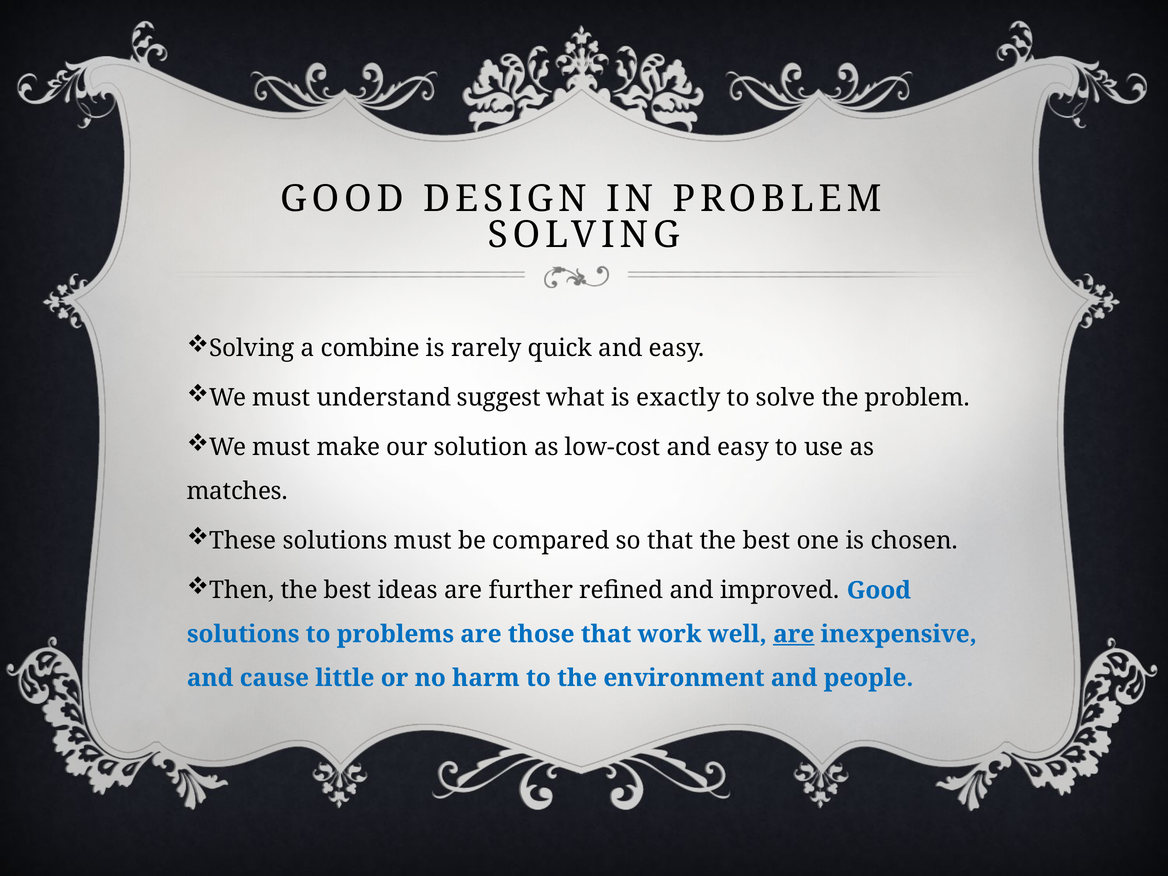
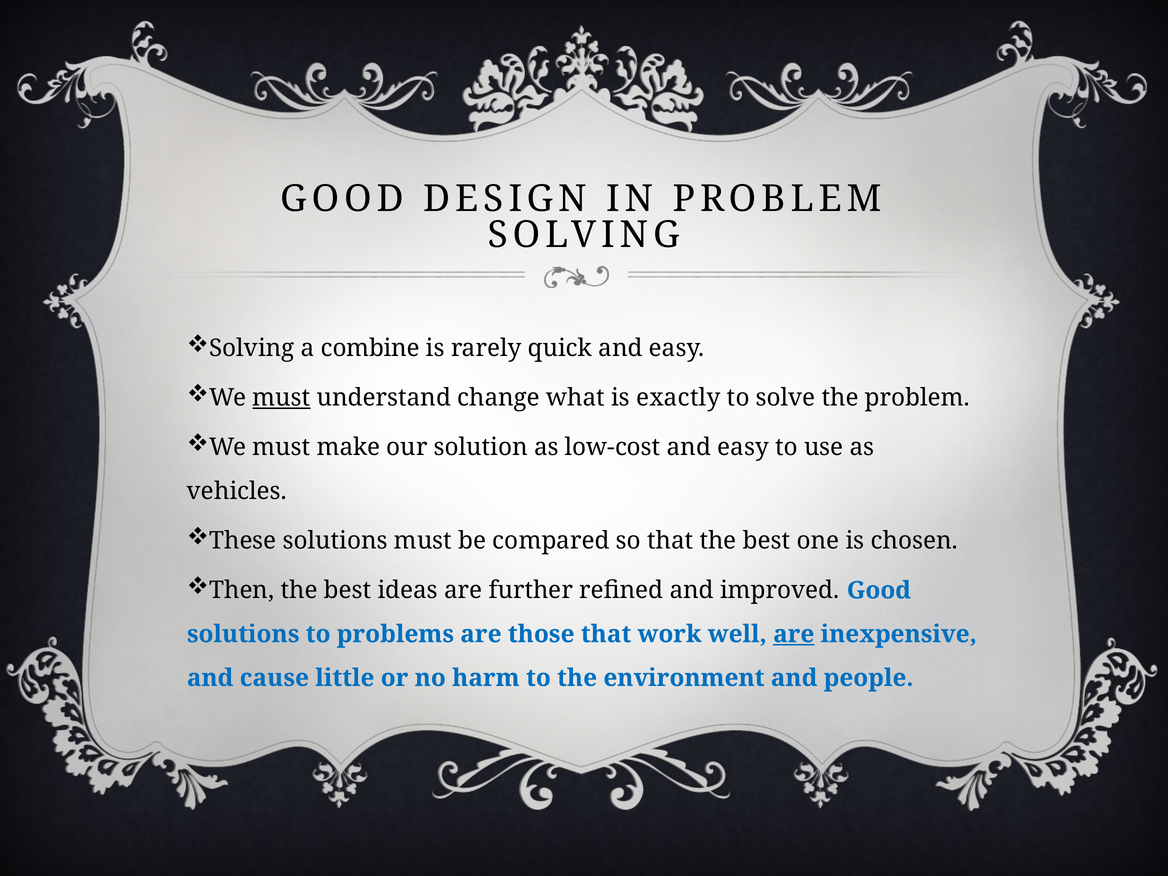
must underline: none -> present (281, 398)
suggest: suggest -> change (499, 398)
matches: matches -> vehicles (237, 491)
